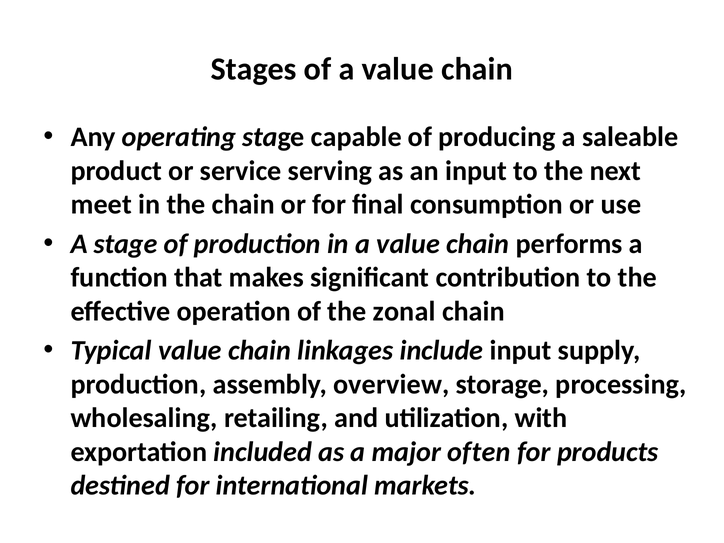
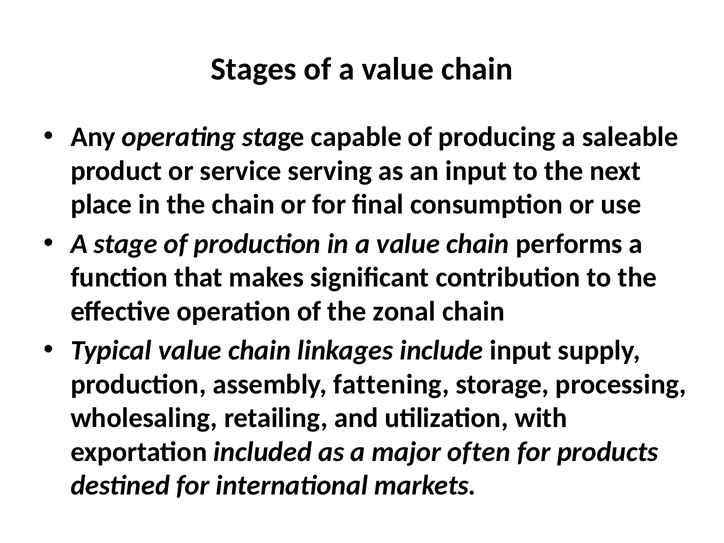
meet: meet -> place (101, 205)
overview: overview -> fattening (391, 384)
